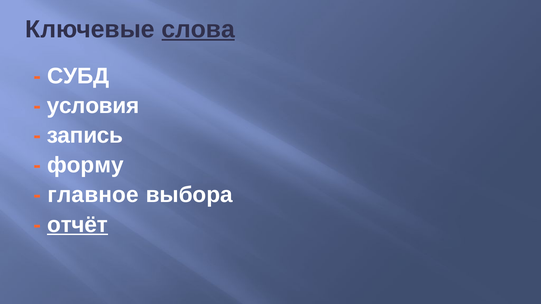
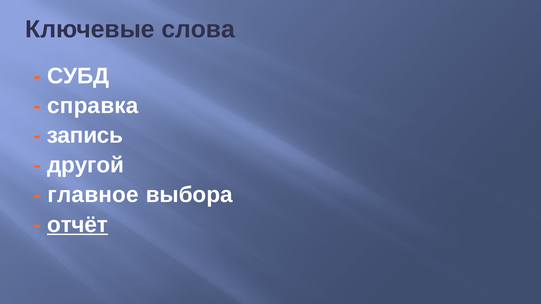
слова underline: present -> none (198, 29)
условия: условия -> справка (93, 106)
форму: форму -> другой (85, 165)
